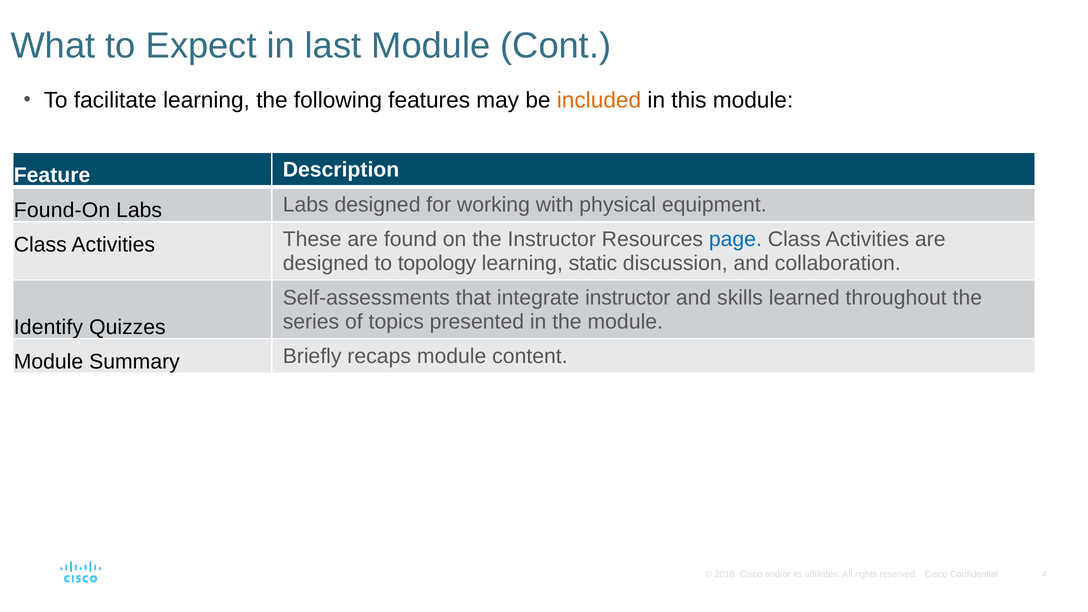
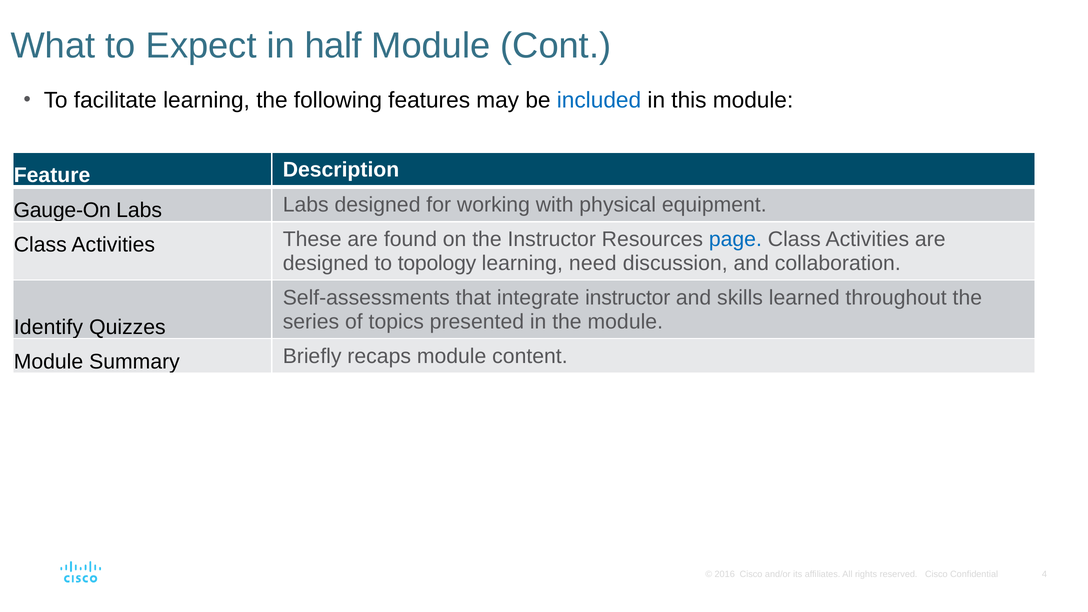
last: last -> half (333, 46)
included colour: orange -> blue (599, 100)
Found-On: Found-On -> Gauge-On (62, 210)
static: static -> need (593, 263)
